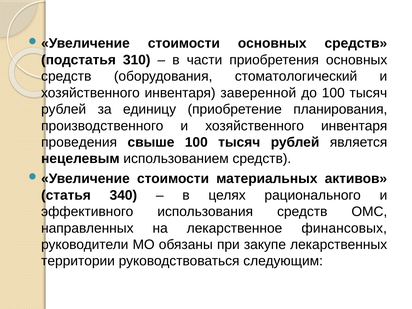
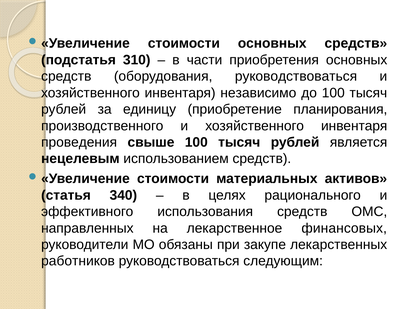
оборудования стоматологический: стоматологический -> руководствоваться (296, 76)
заверенной: заверенной -> независимо (258, 93)
территории: территории -> работников (78, 261)
